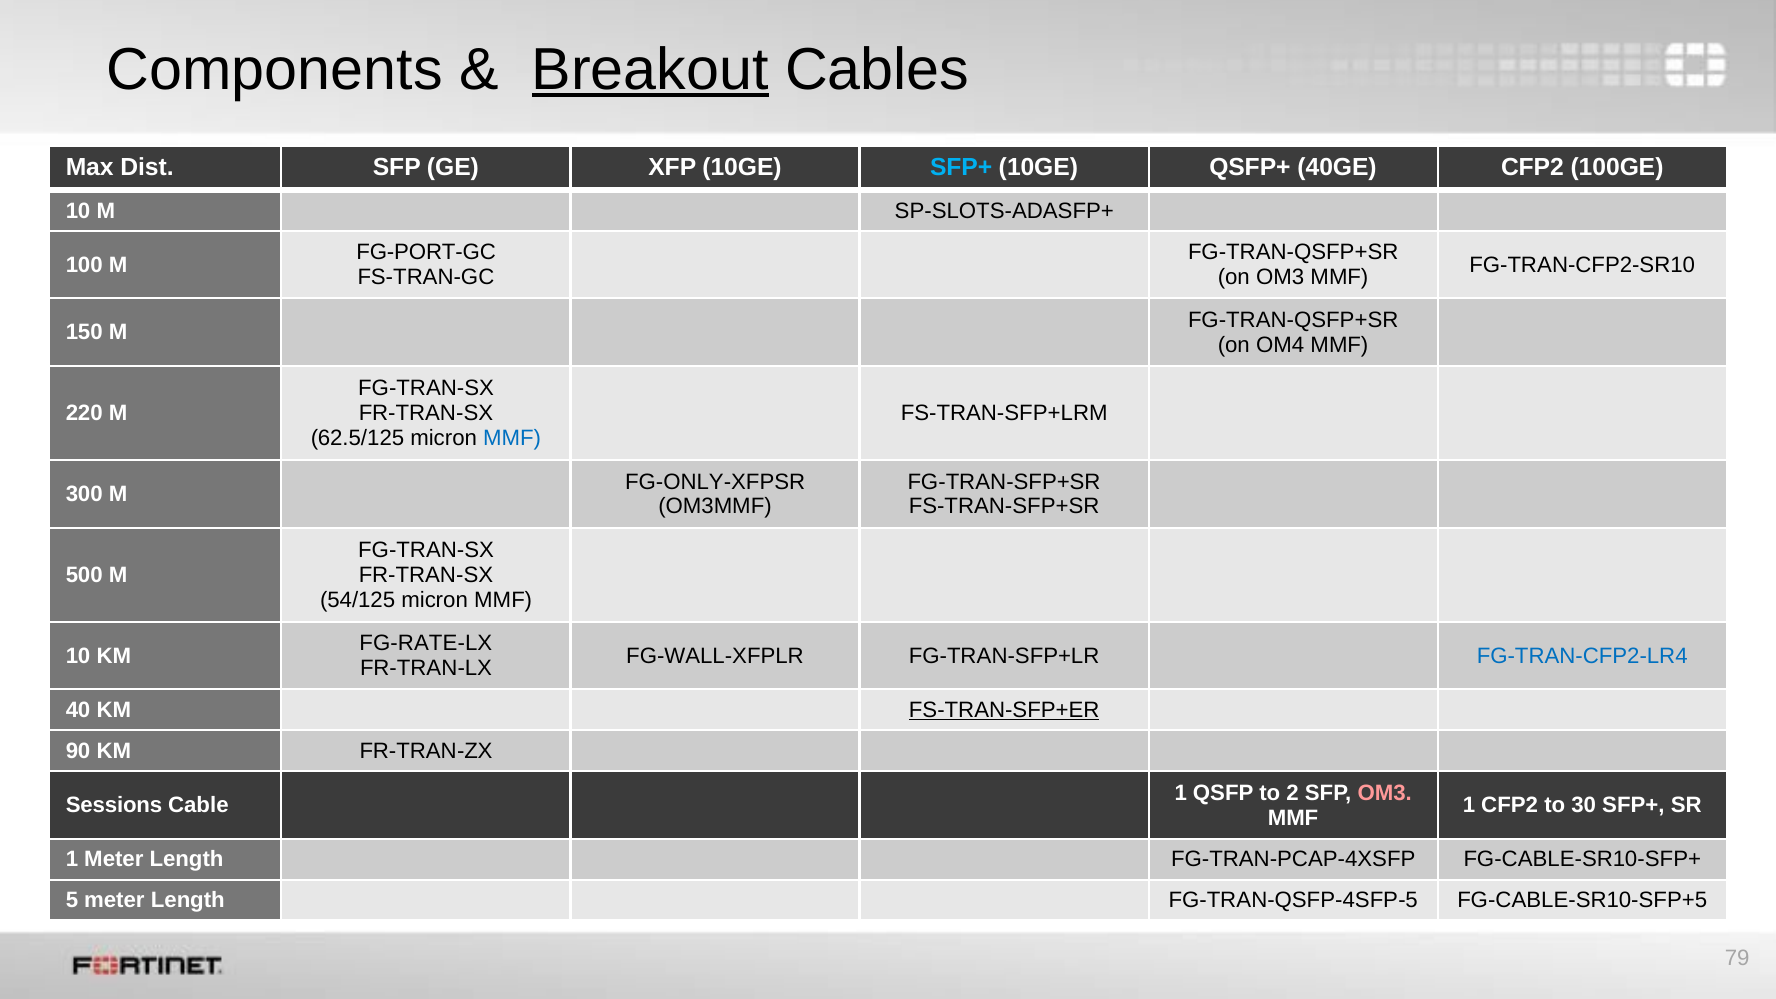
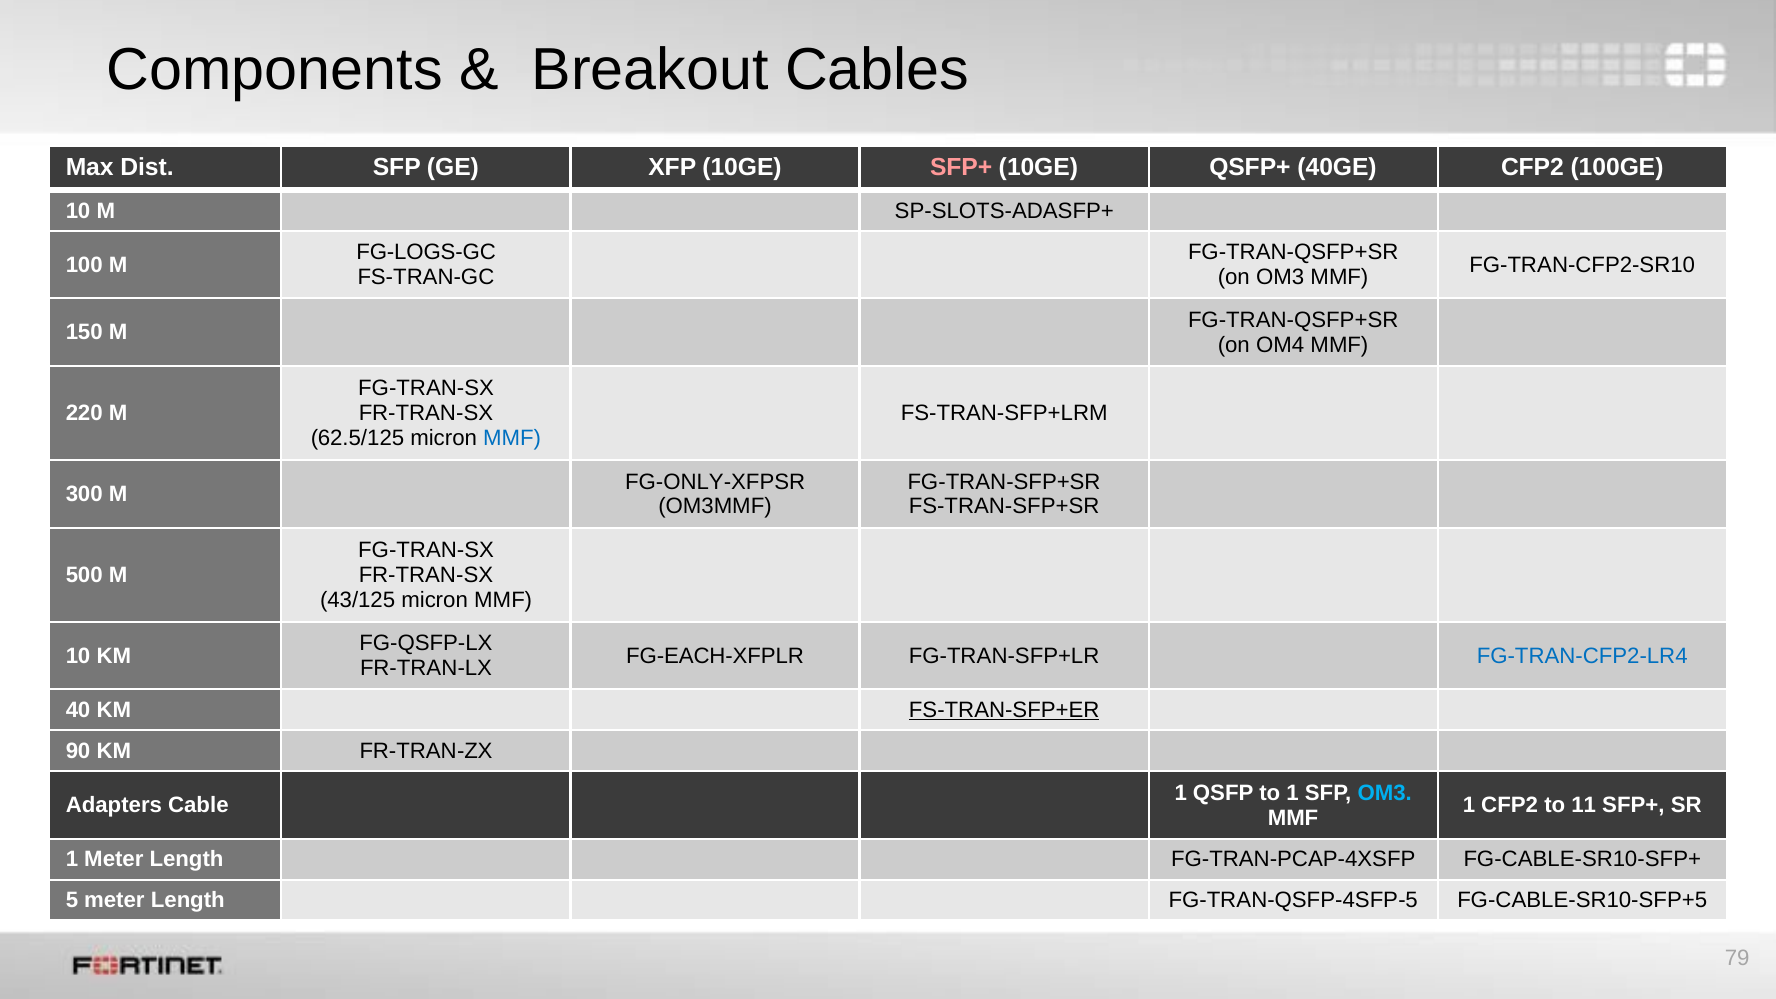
Breakout underline: present -> none (650, 70)
SFP+ colour: light blue -> pink (961, 167)
FG-PORT-GC: FG-PORT-GC -> FG-LOGS-GC (426, 252)
54/125: 54/125 -> 43/125 (358, 600)
FG-RATE-LX: FG-RATE-LX -> FG-QSFP-LX (426, 643)
FG-WALL-XFPLR: FG-WALL-XFPLR -> FG-EACH-XFPLR (715, 656)
to 2: 2 -> 1 (1292, 793)
OM3 colour: pink -> light blue (1385, 793)
Sessions: Sessions -> Adapters (114, 805)
30: 30 -> 11 (1584, 805)
